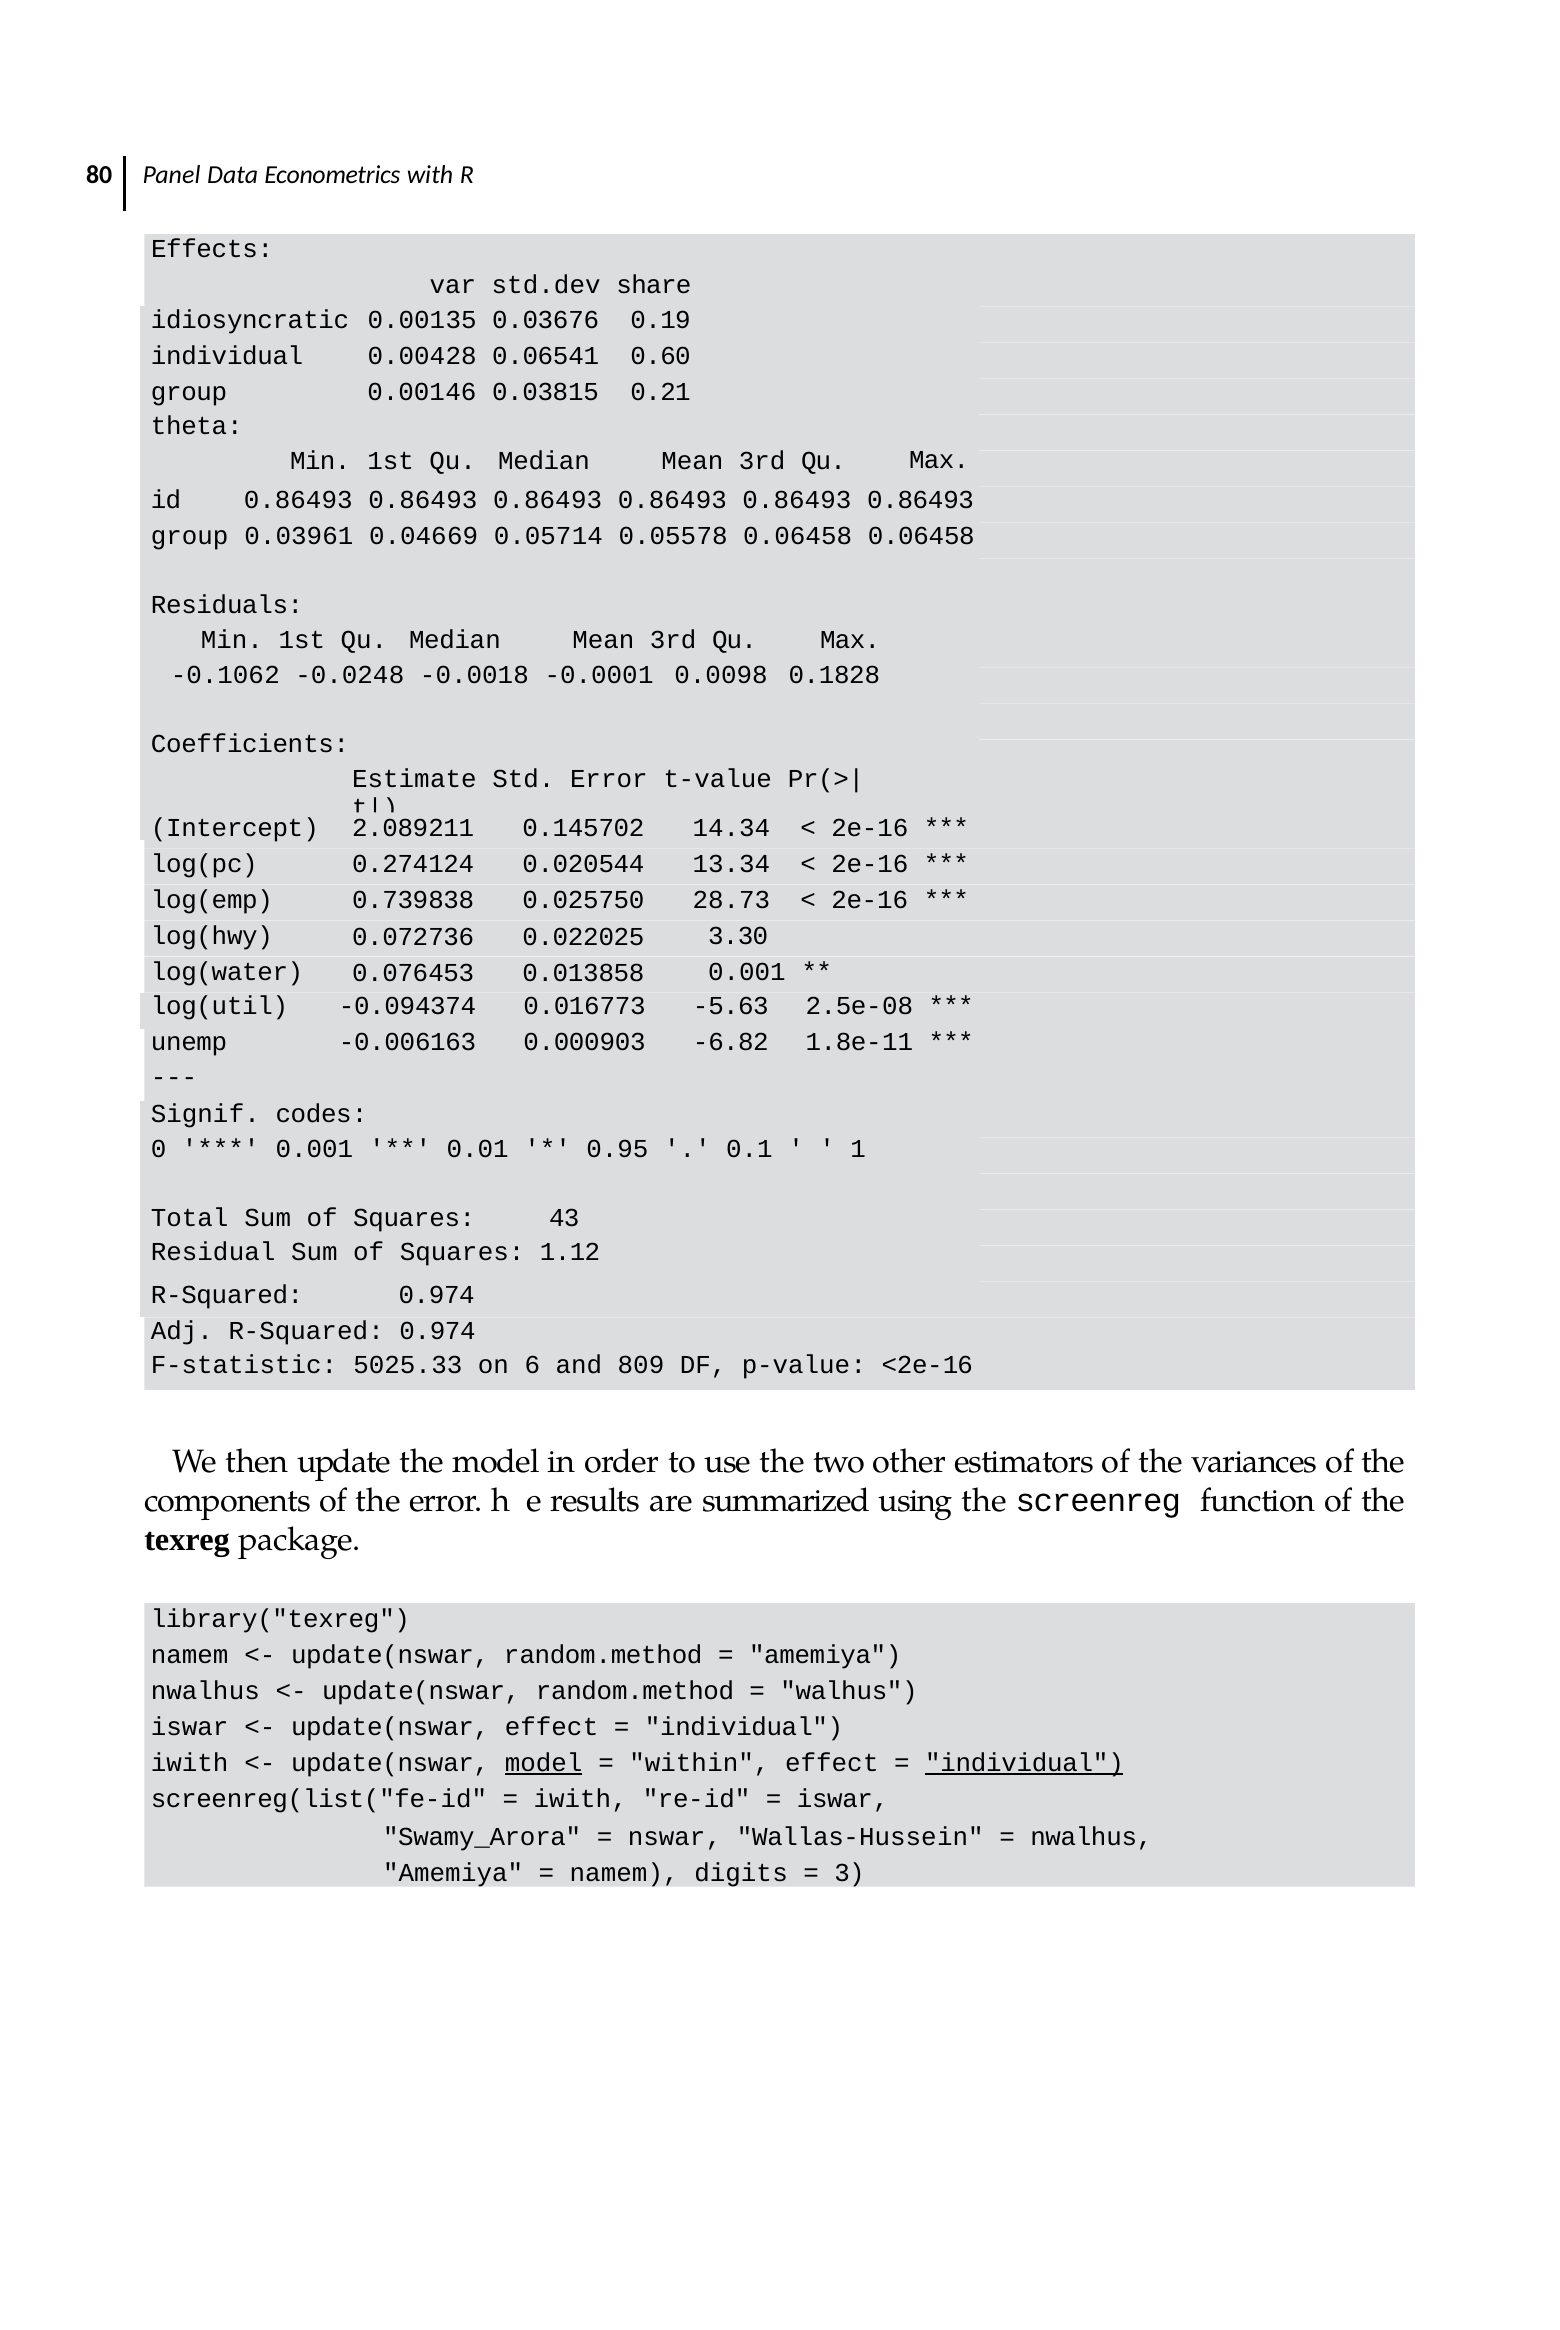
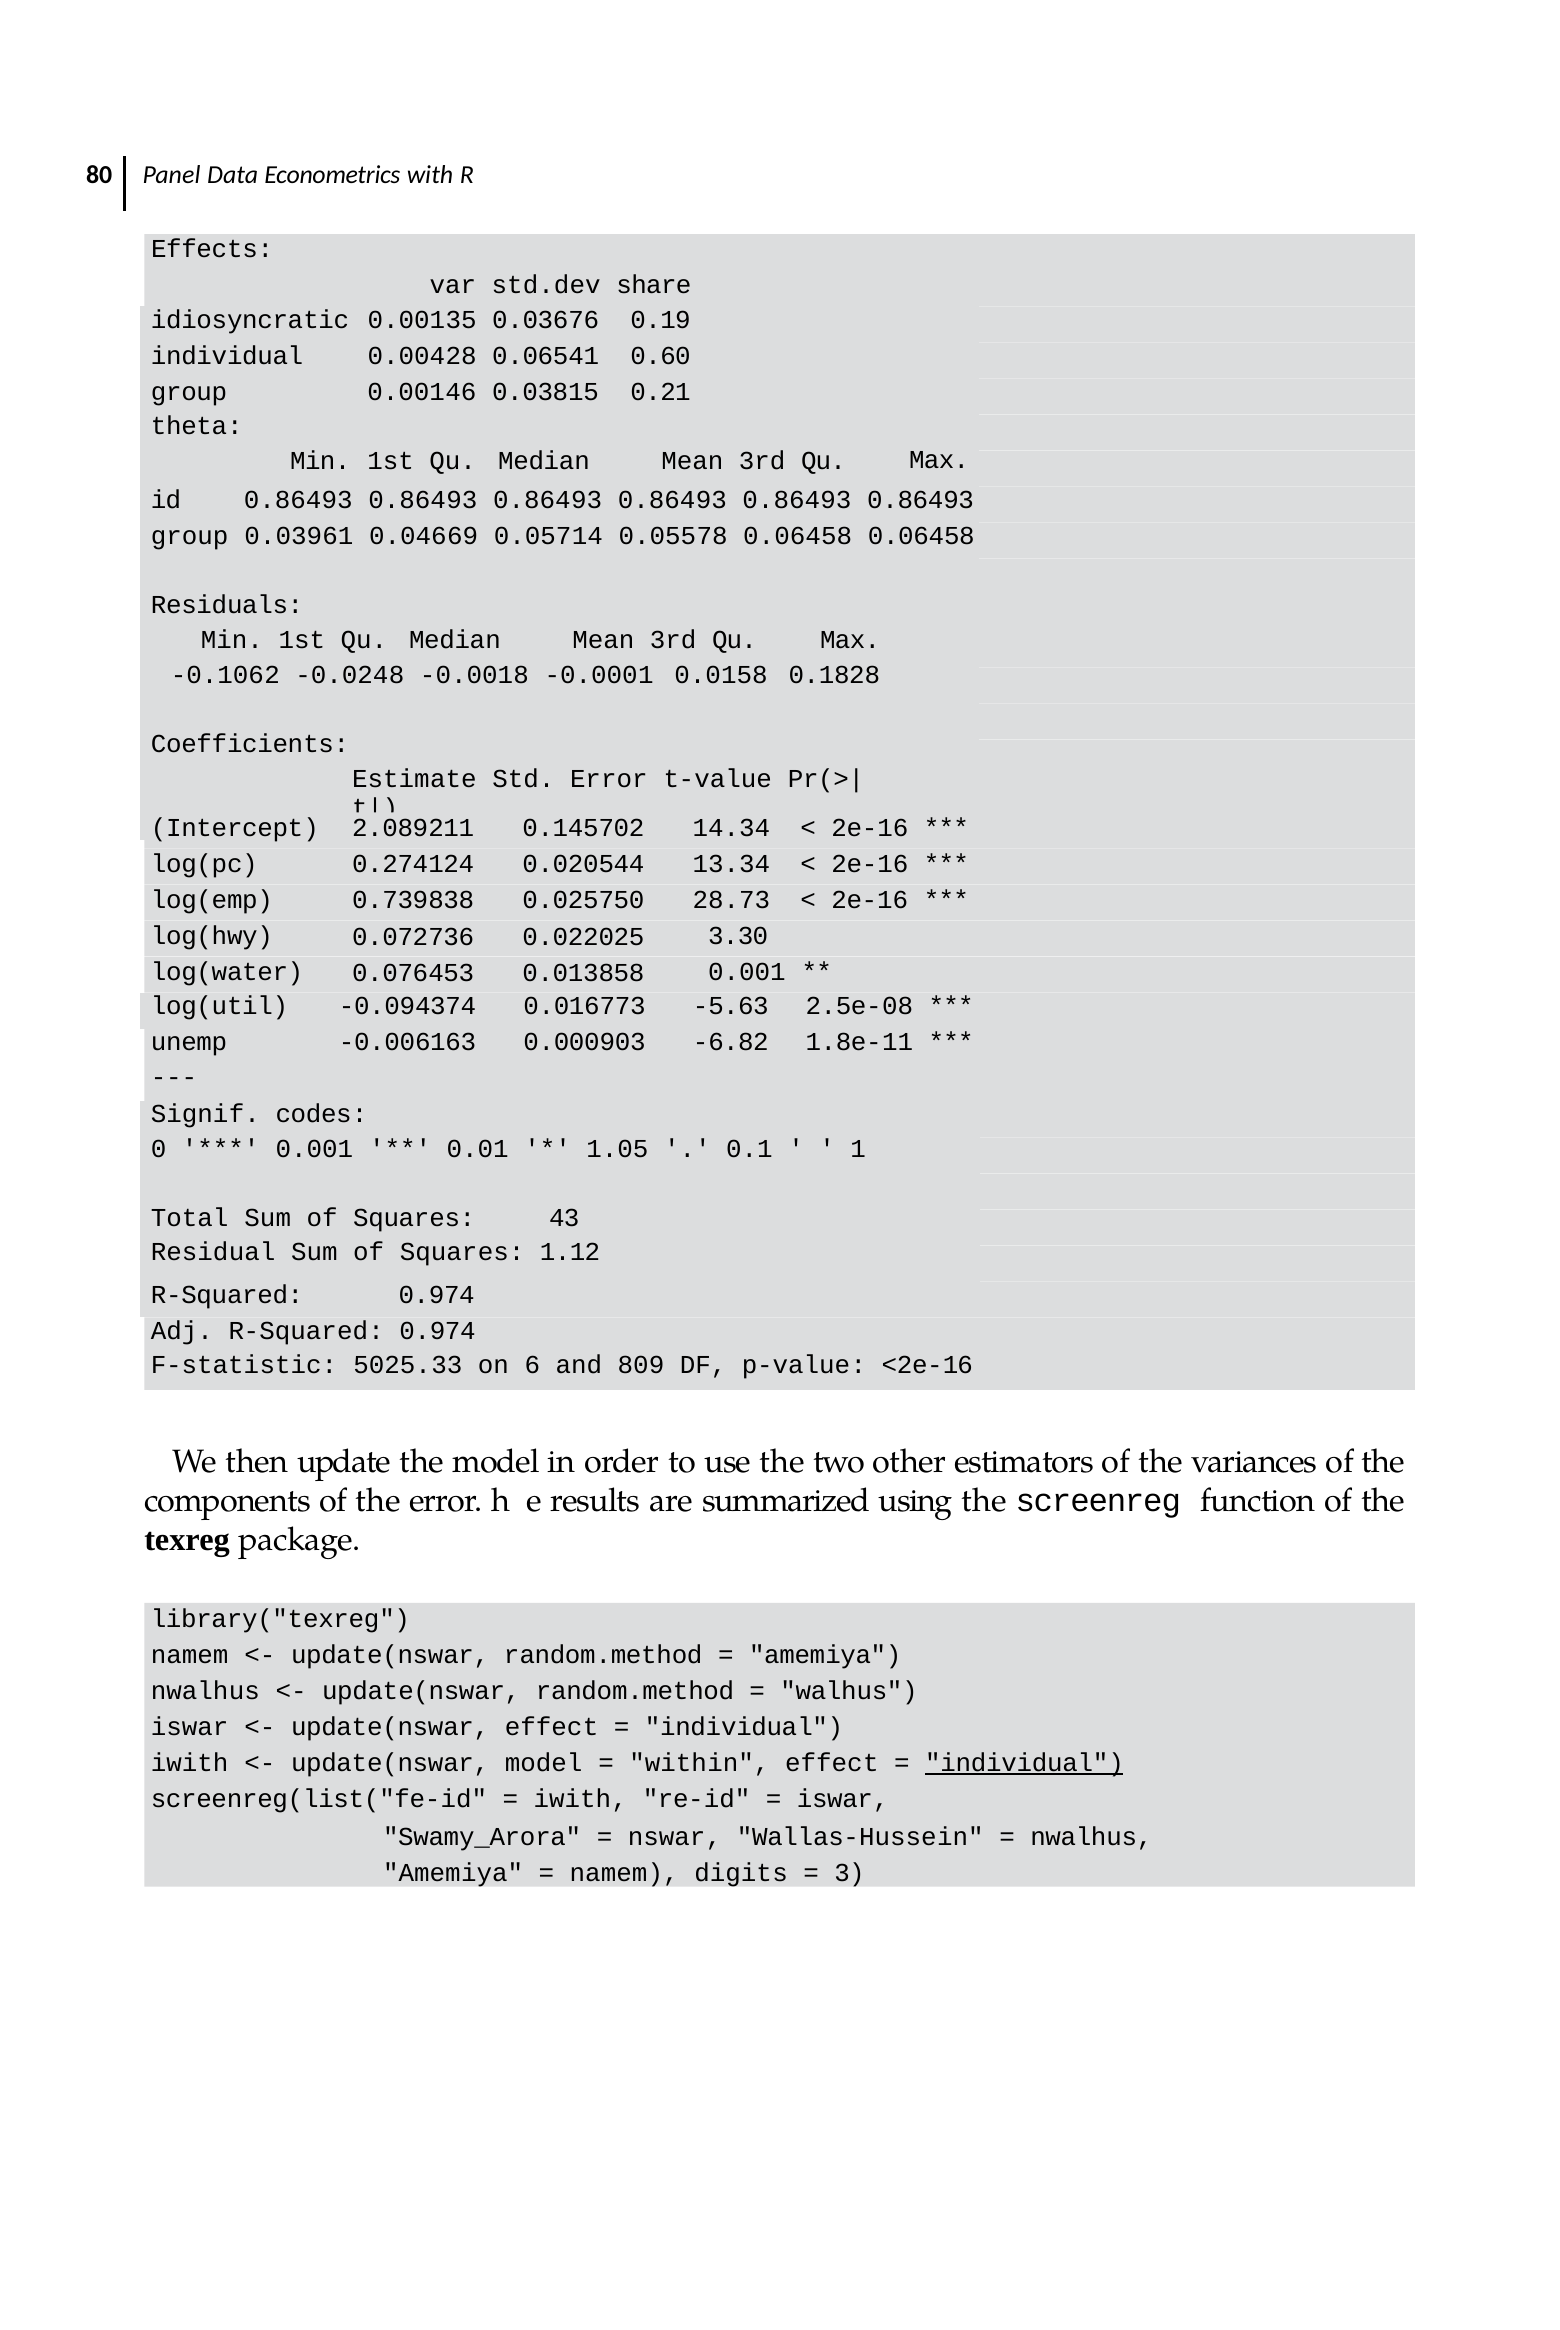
0.0098: 0.0098 -> 0.0158 (721, 675)
0.95: 0.95 -> 1.05 (617, 1149)
model underline: present -> none (544, 1763)
